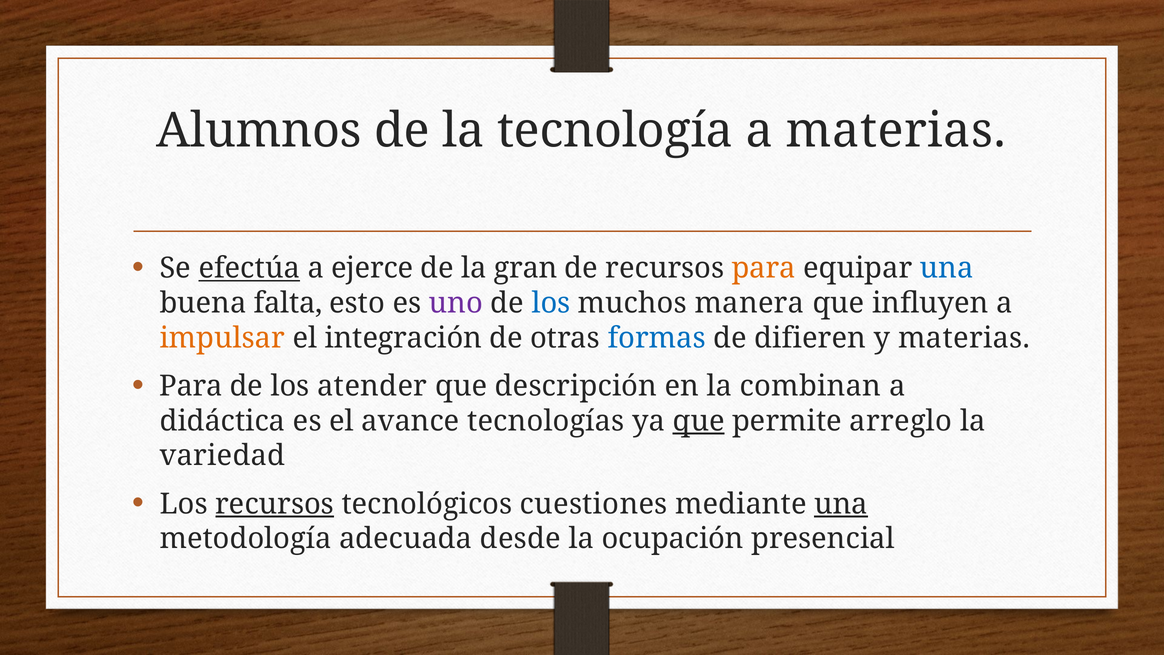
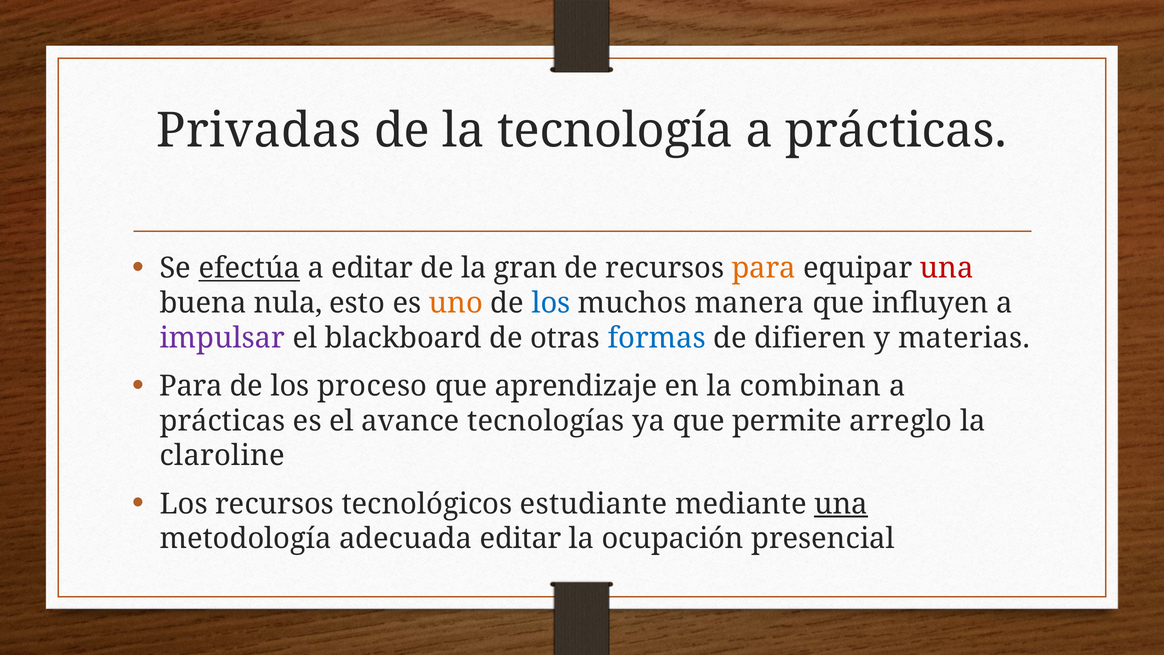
Alumnos: Alumnos -> Privadas (259, 131)
materias: materias -> prácticas (896, 131)
a ejerce: ejerce -> editar (372, 268)
una colour: blue -> red (947, 268)
falta: falta -> nula (288, 303)
uno colour: purple -> orange (456, 303)
impulsar colour: orange -> purple (222, 338)
integración: integración -> blackboard (403, 338)
atender: atender -> proceso (372, 386)
descripción: descripción -> aprendizaje (576, 386)
didáctica: didáctica -> prácticas (223, 421)
que underline: present -> none (699, 421)
variedad: variedad -> claroline (222, 456)
recursos underline: present -> none (275, 504)
cuestiones: cuestiones -> estudiante (594, 504)
adecuada desde: desde -> editar (521, 539)
